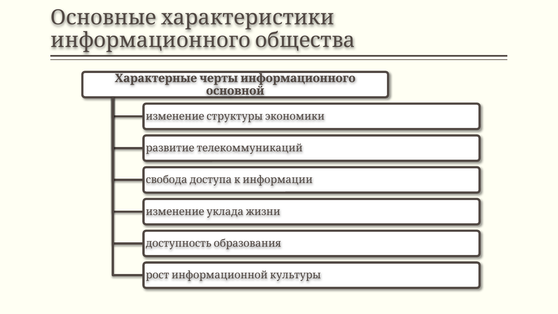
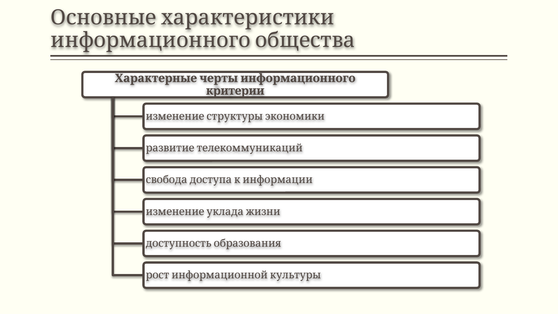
основной: основной -> критерии (235, 91)
